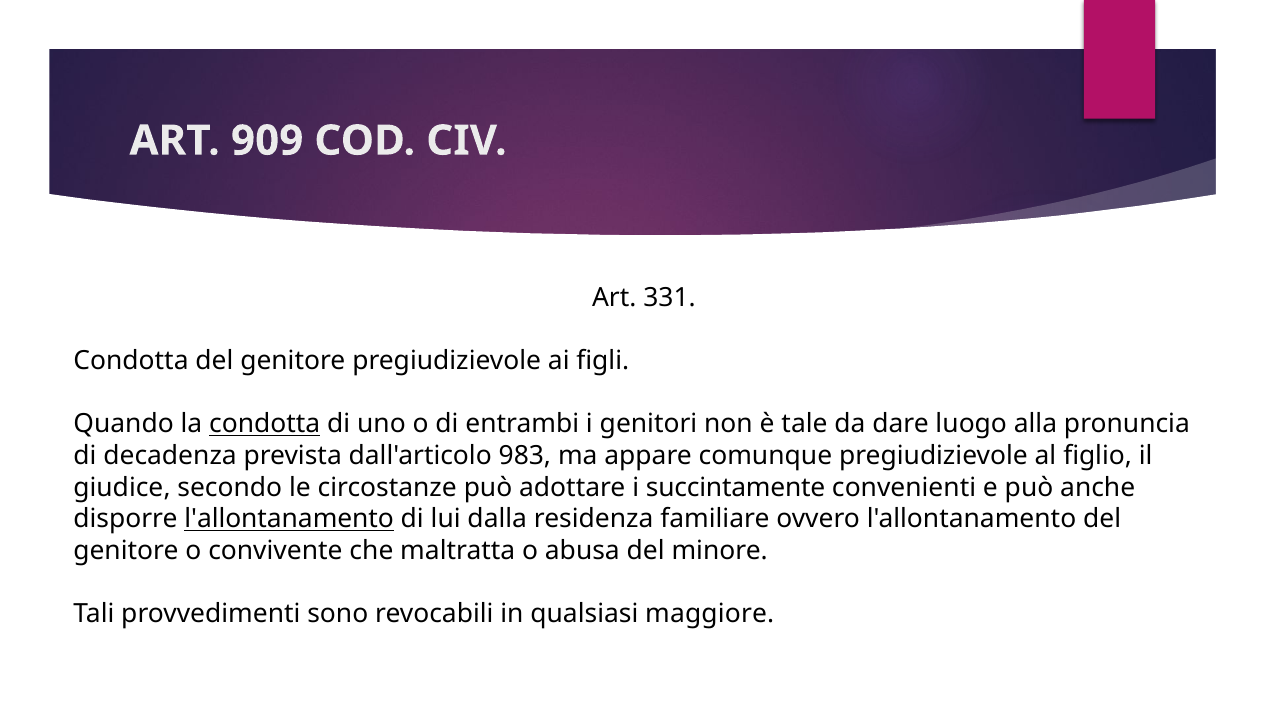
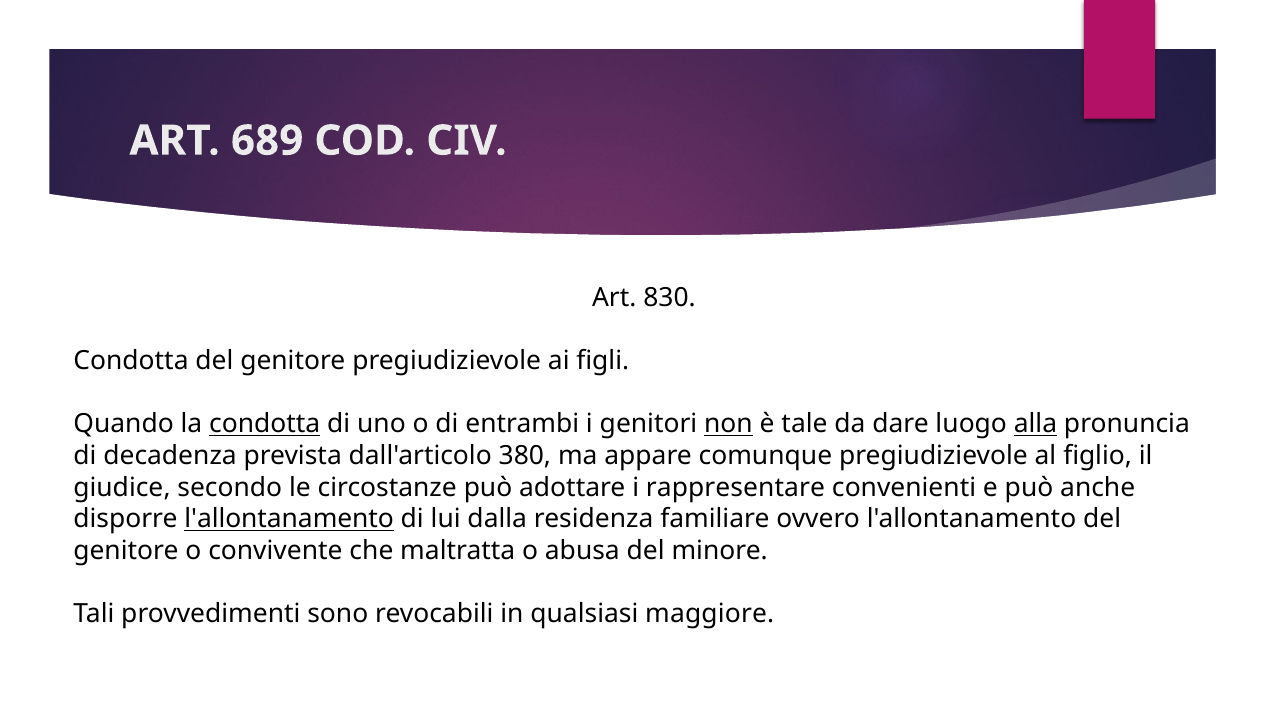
909: 909 -> 689 (267, 141)
331: 331 -> 830 (670, 298)
non underline: none -> present (728, 424)
alla underline: none -> present (1035, 424)
983: 983 -> 380 (525, 456)
succintamente: succintamente -> rappresentare (735, 488)
